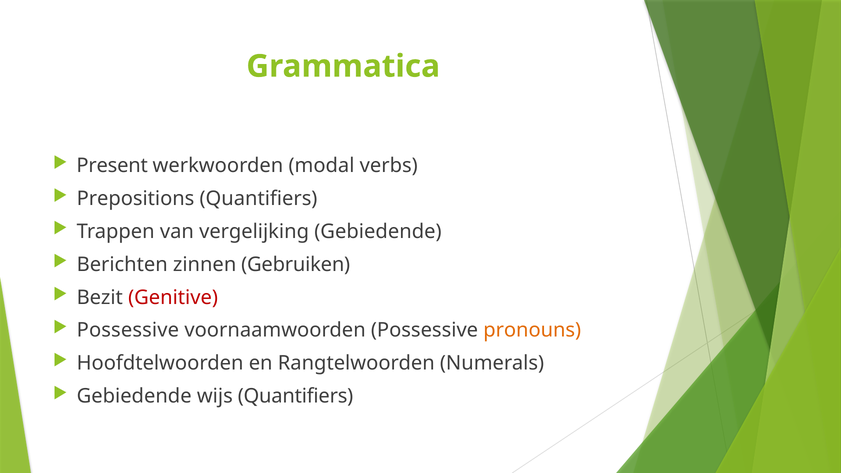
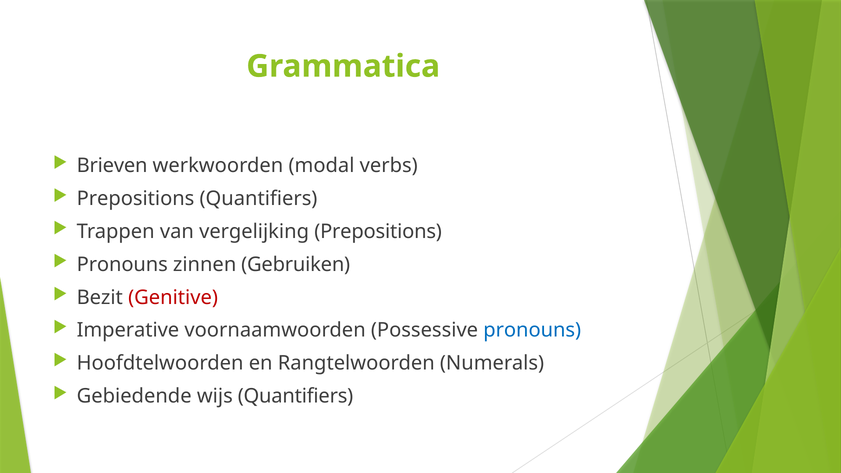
Present: Present -> Brieven (112, 166)
vergelijking Gebiedende: Gebiedende -> Prepositions (378, 232)
Berichten: Berichten -> Pronouns (122, 264)
Possessive: Possessive -> Imperative (128, 330)
pronouns colour: orange -> blue (532, 330)
